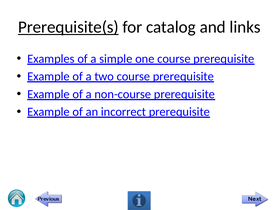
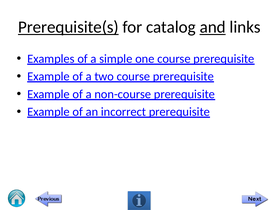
and underline: none -> present (213, 27)
